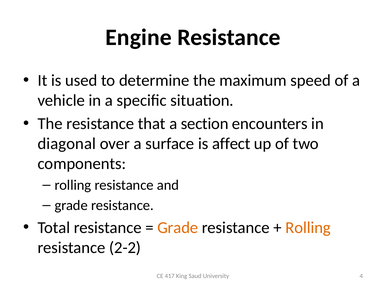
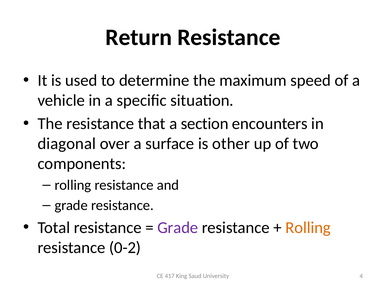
Engine: Engine -> Return (139, 37)
affect: affect -> other (231, 144)
Grade colour: orange -> purple (178, 228)
2-2: 2-2 -> 0-2 (125, 248)
